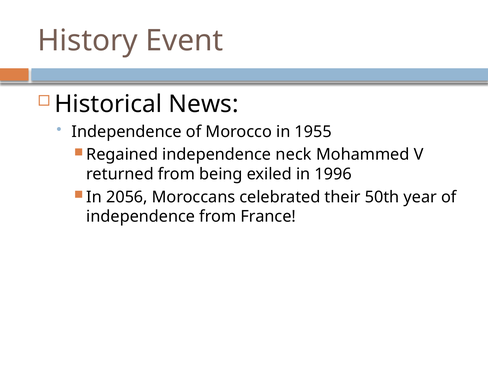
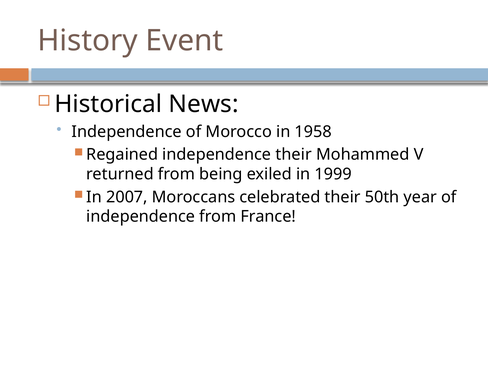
1955: 1955 -> 1958 (313, 132)
independence neck: neck -> their (294, 155)
1996: 1996 -> 1999 (333, 174)
2056: 2056 -> 2007 (127, 197)
